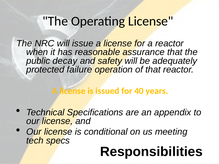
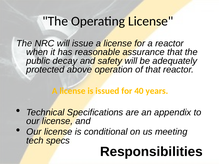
failure: failure -> above (79, 70)
